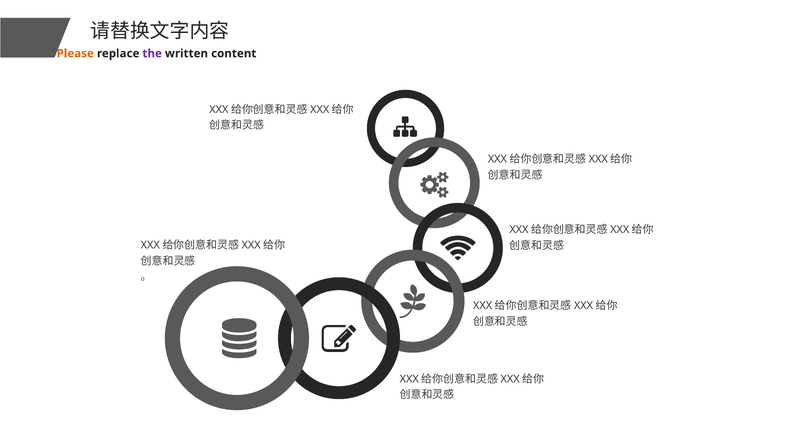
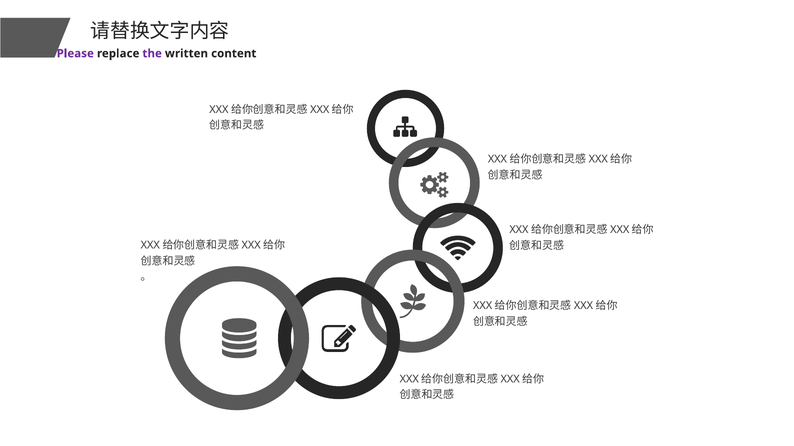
Please colour: orange -> purple (75, 54)
